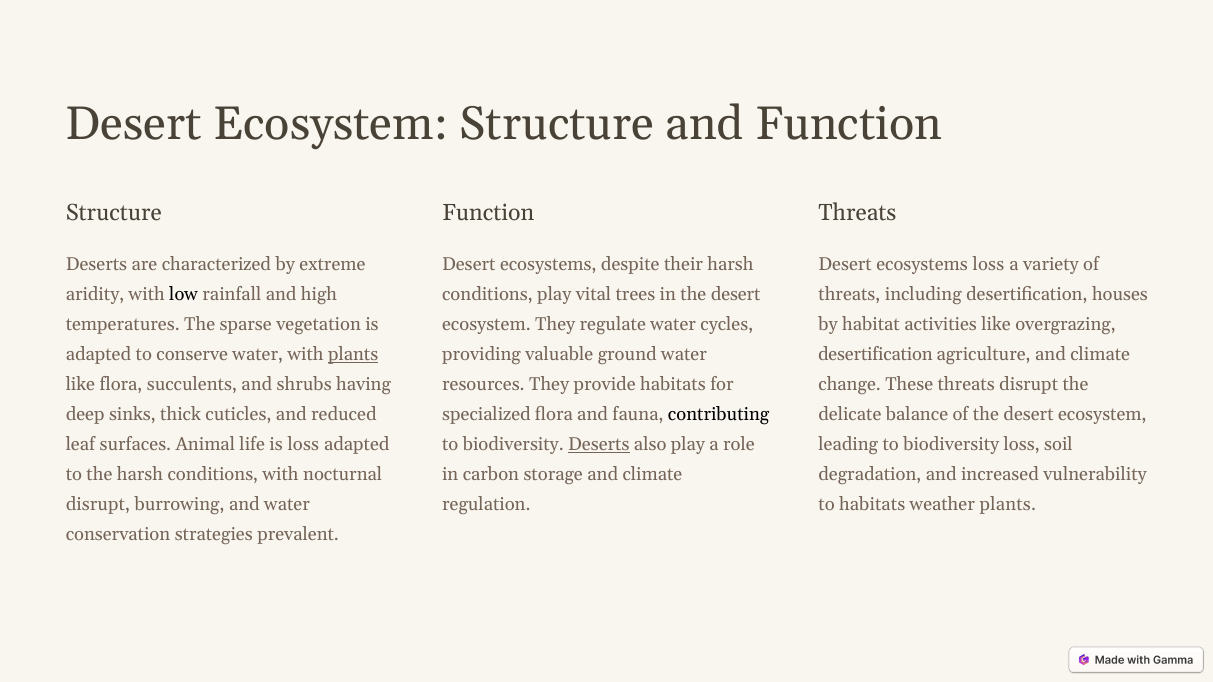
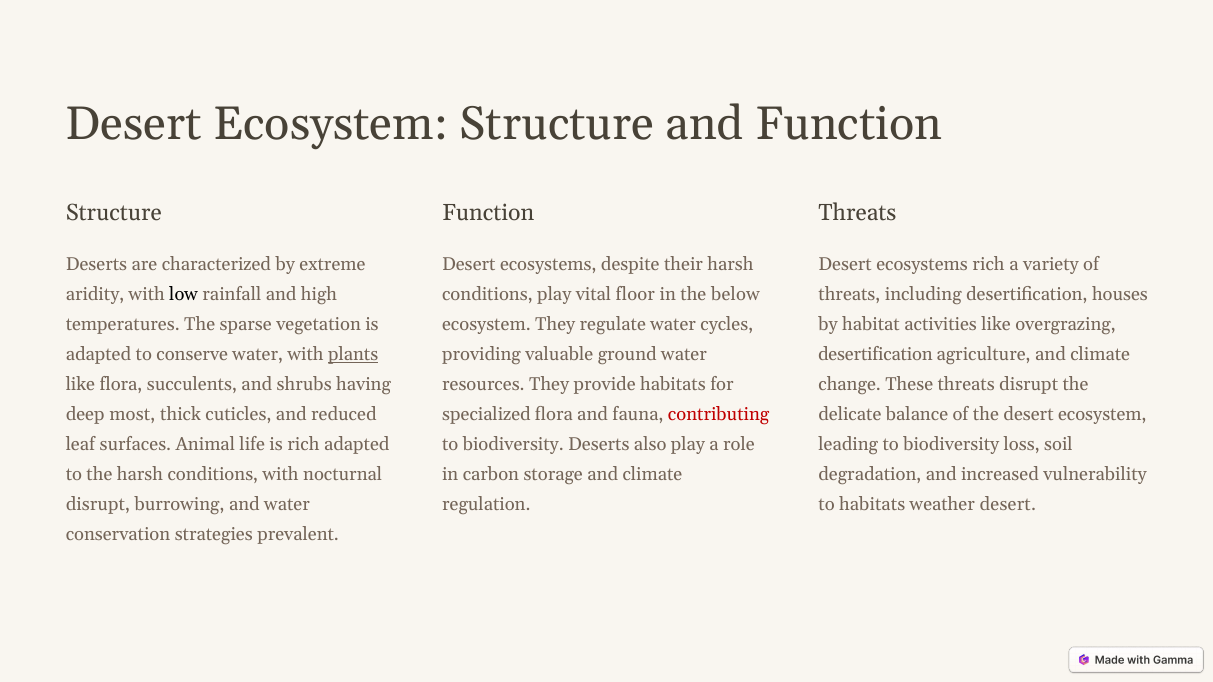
ecosystems loss: loss -> rich (989, 264)
trees: trees -> floor (635, 294)
in the desert: desert -> below (735, 294)
sinks: sinks -> most (132, 414)
contributing colour: black -> red (719, 414)
is loss: loss -> rich (303, 444)
Deserts underline: present -> none (599, 444)
weather plants: plants -> desert (1008, 504)
